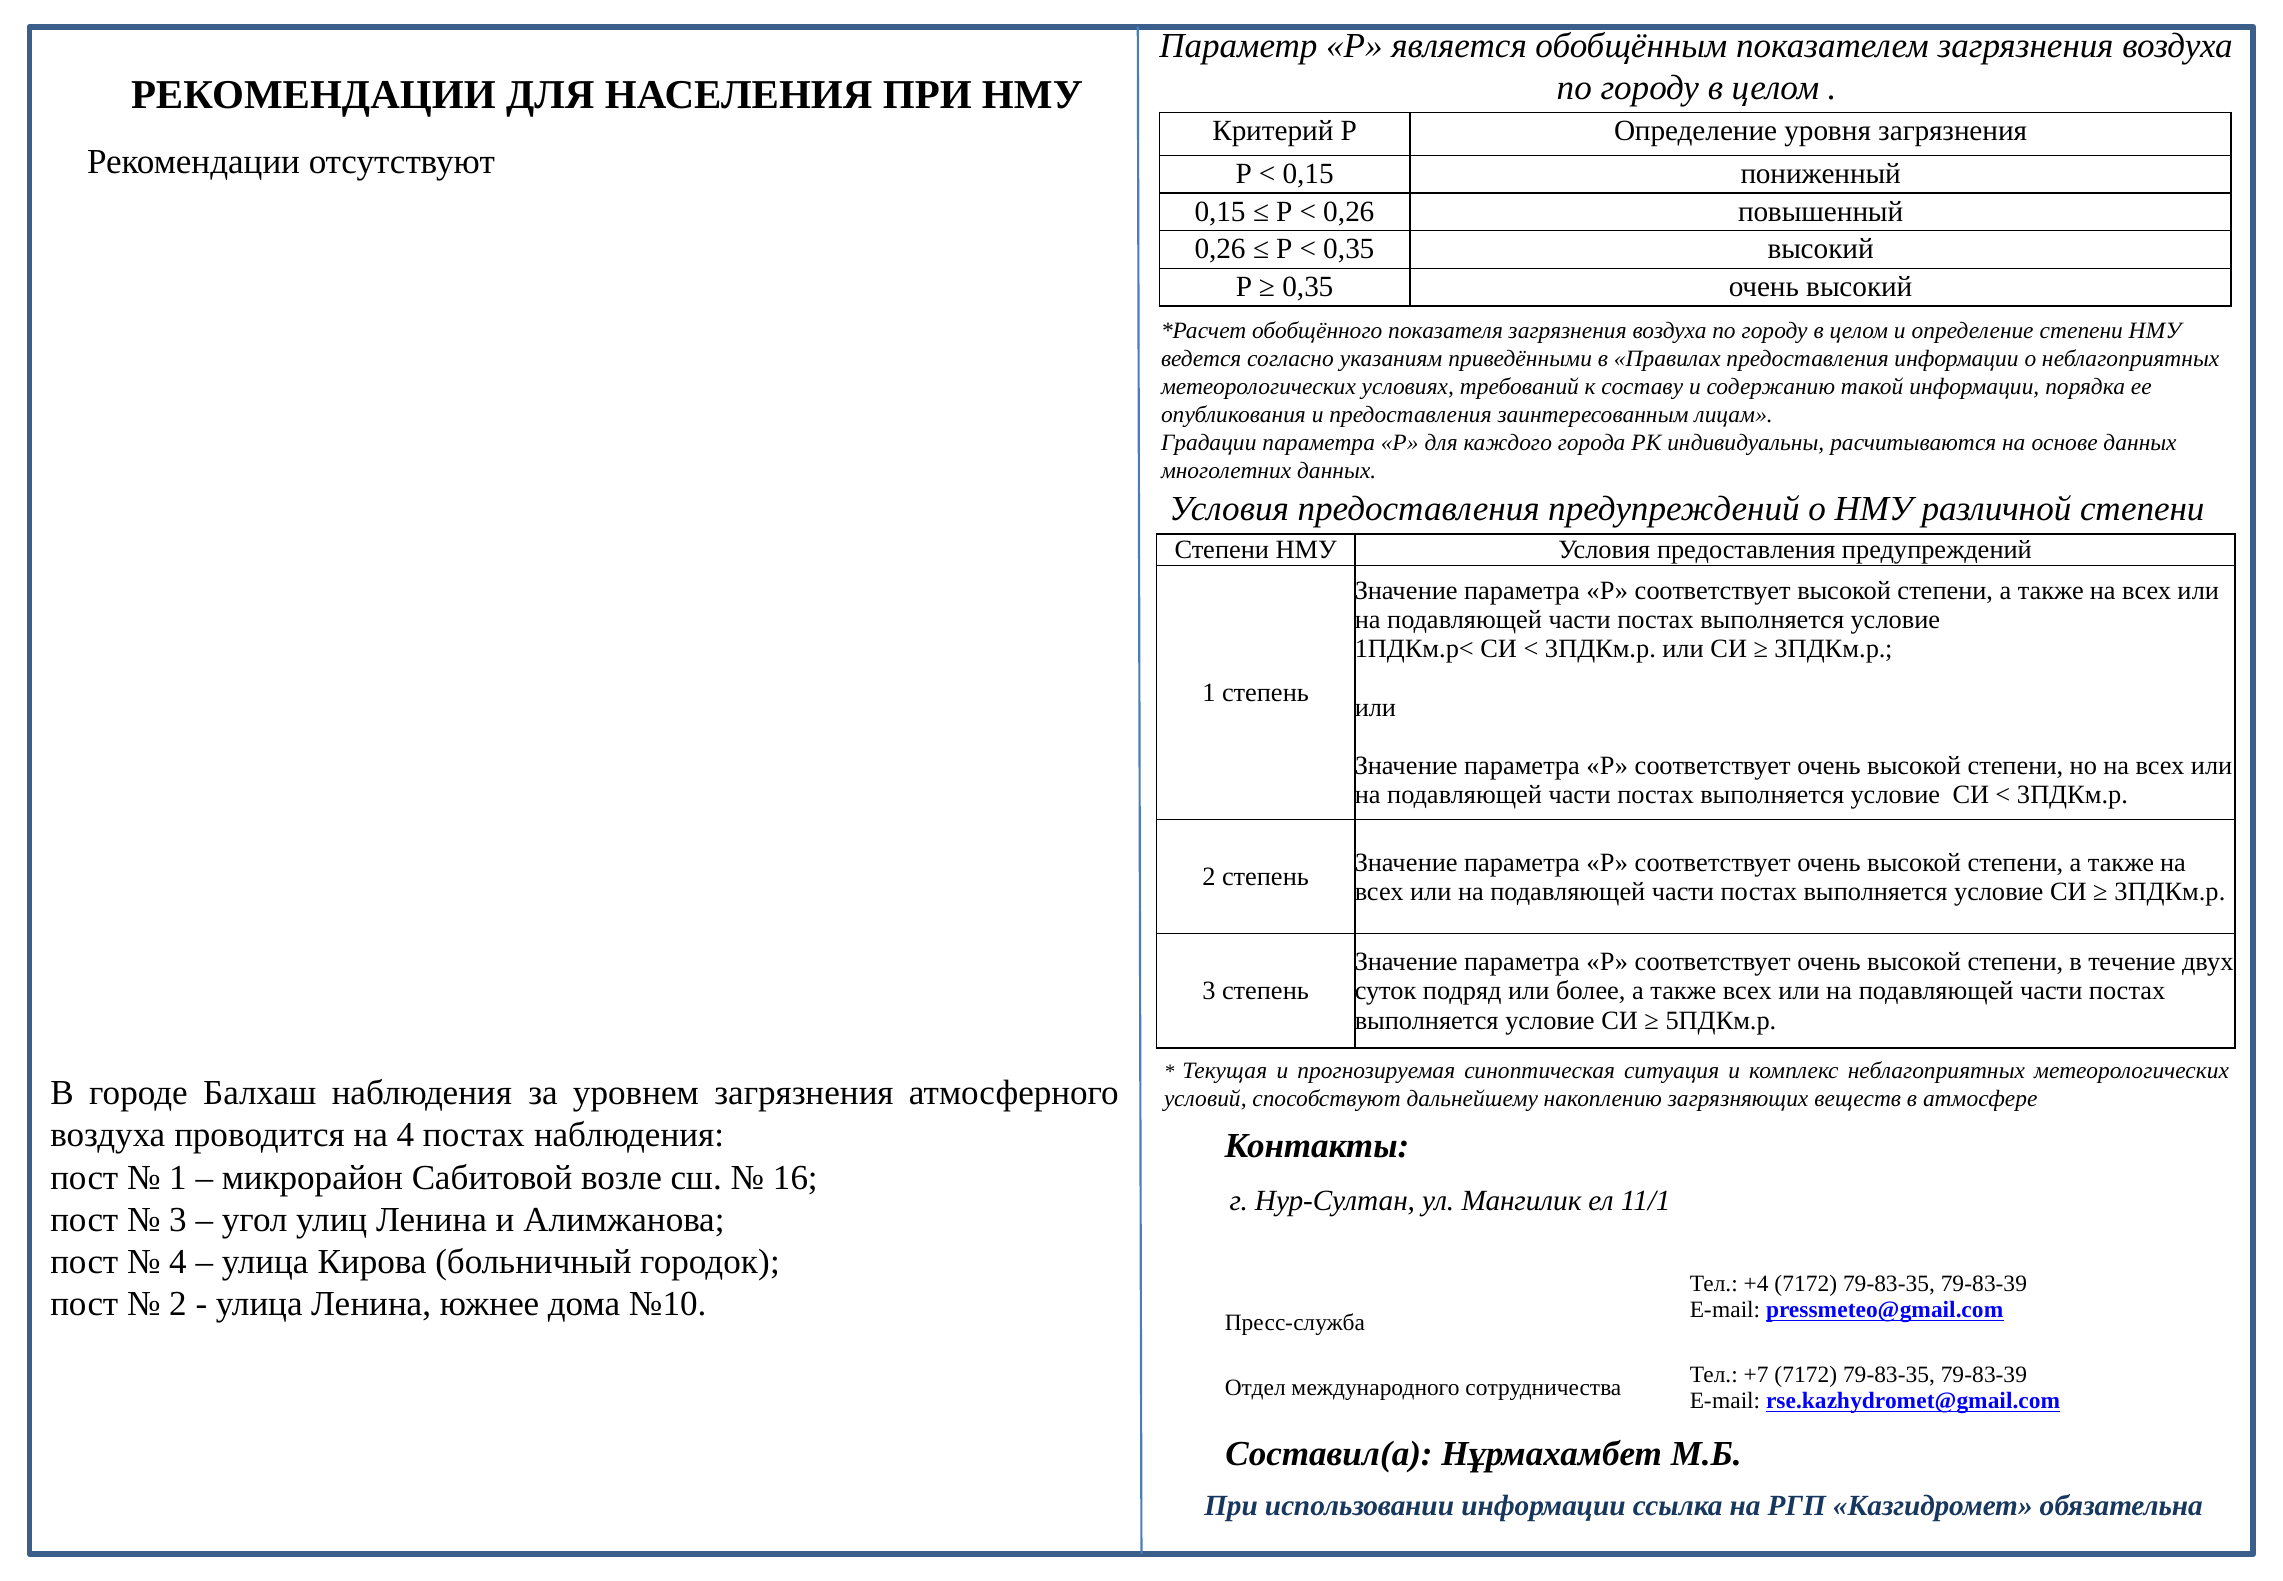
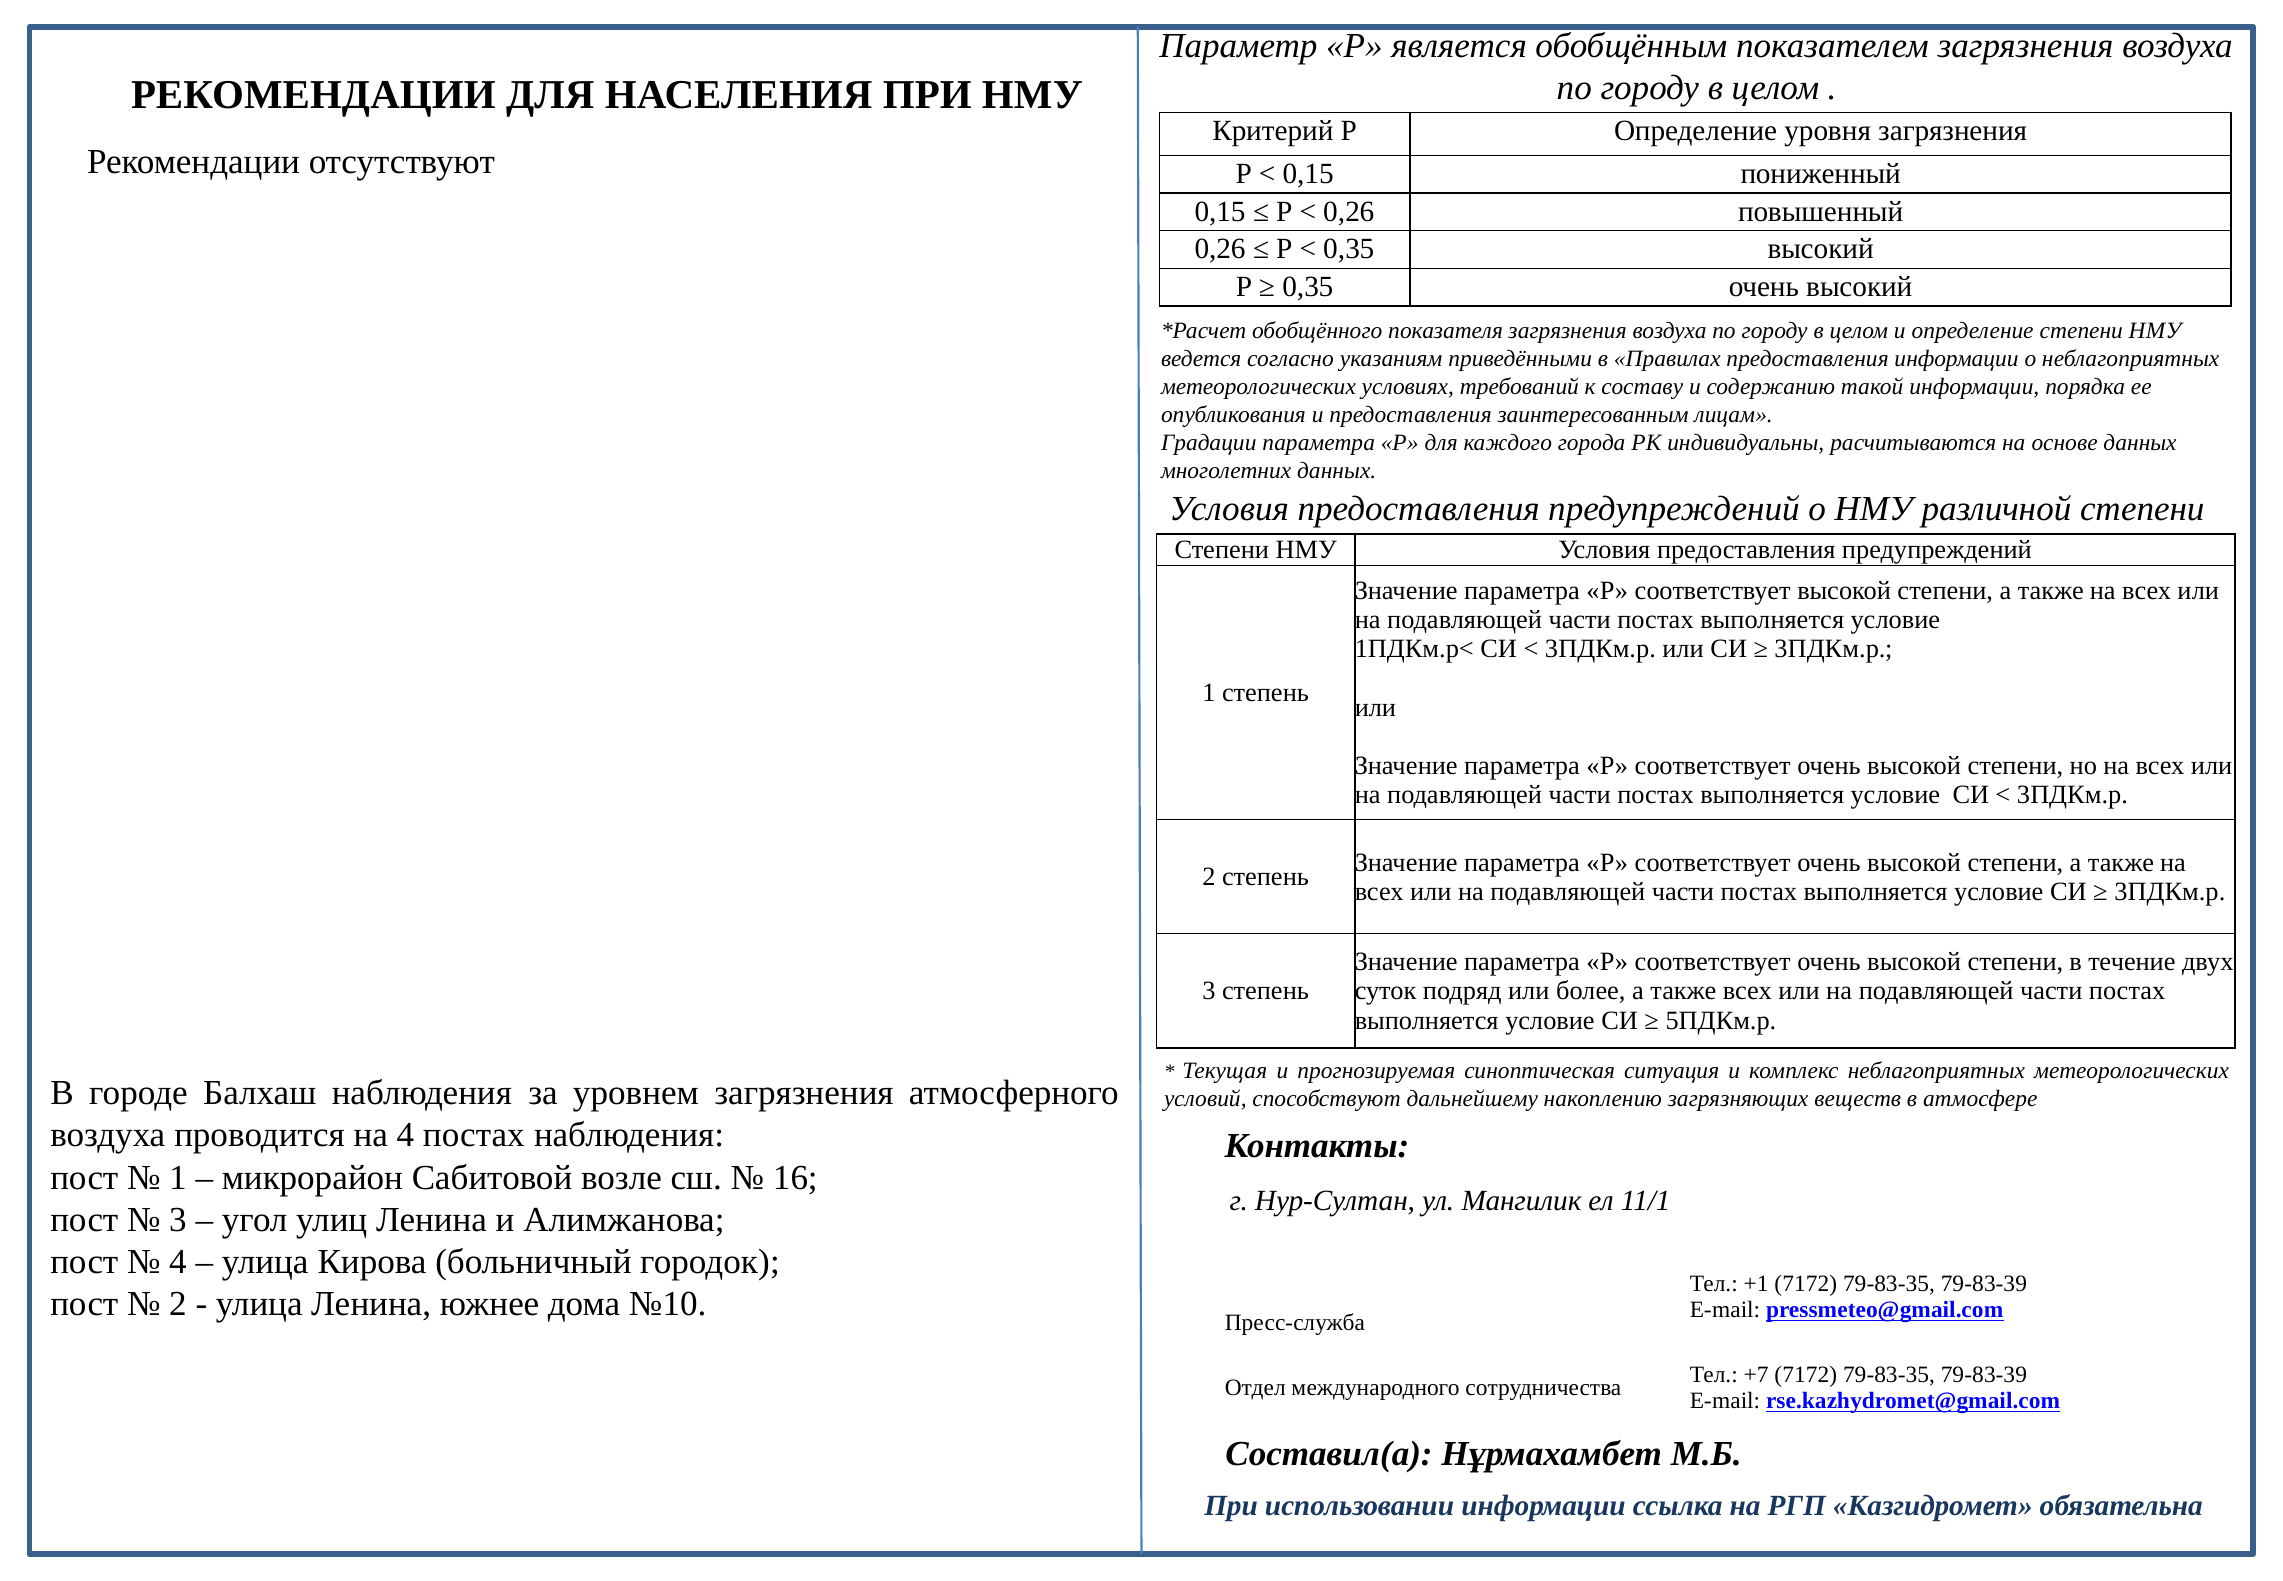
+4: +4 -> +1 (1756, 1283)
